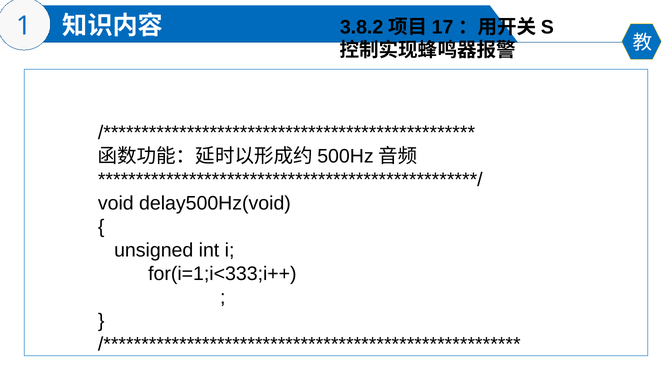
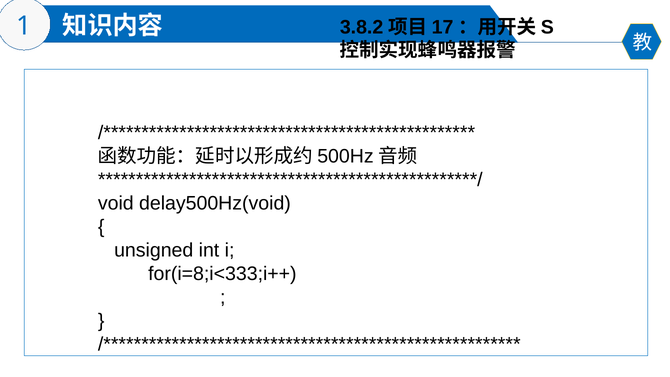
for(i=1;i<333;i++: for(i=1;i<333;i++ -> for(i=8;i<333;i++ (222, 274)
